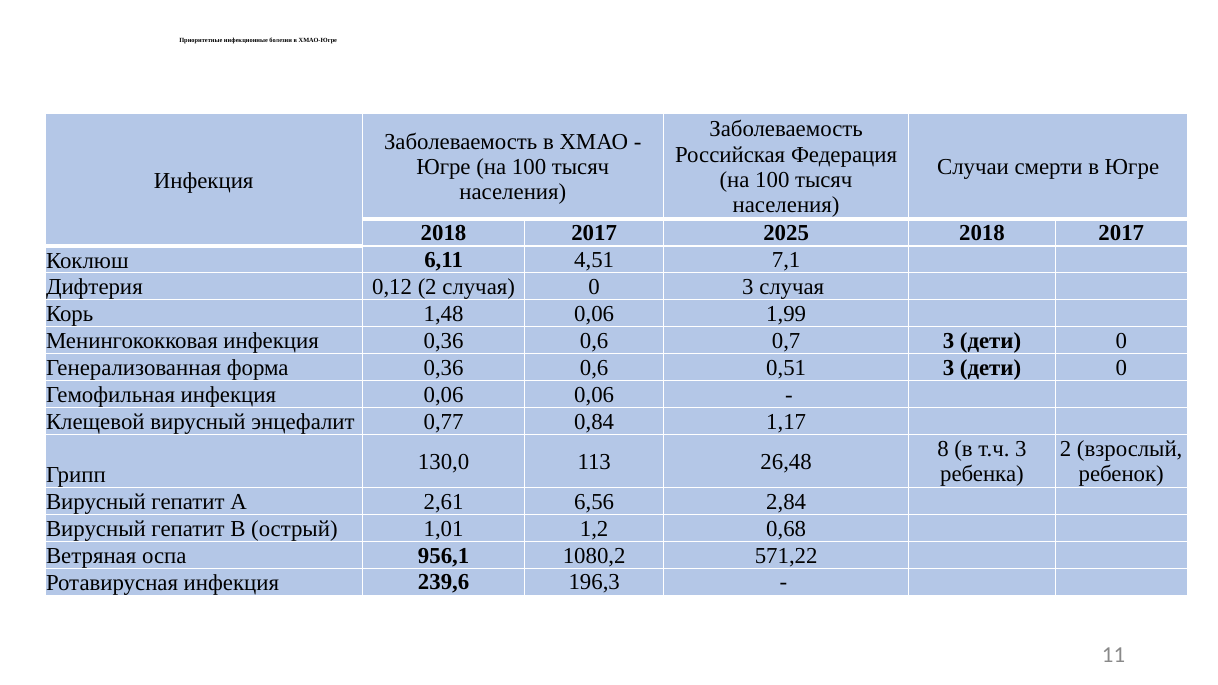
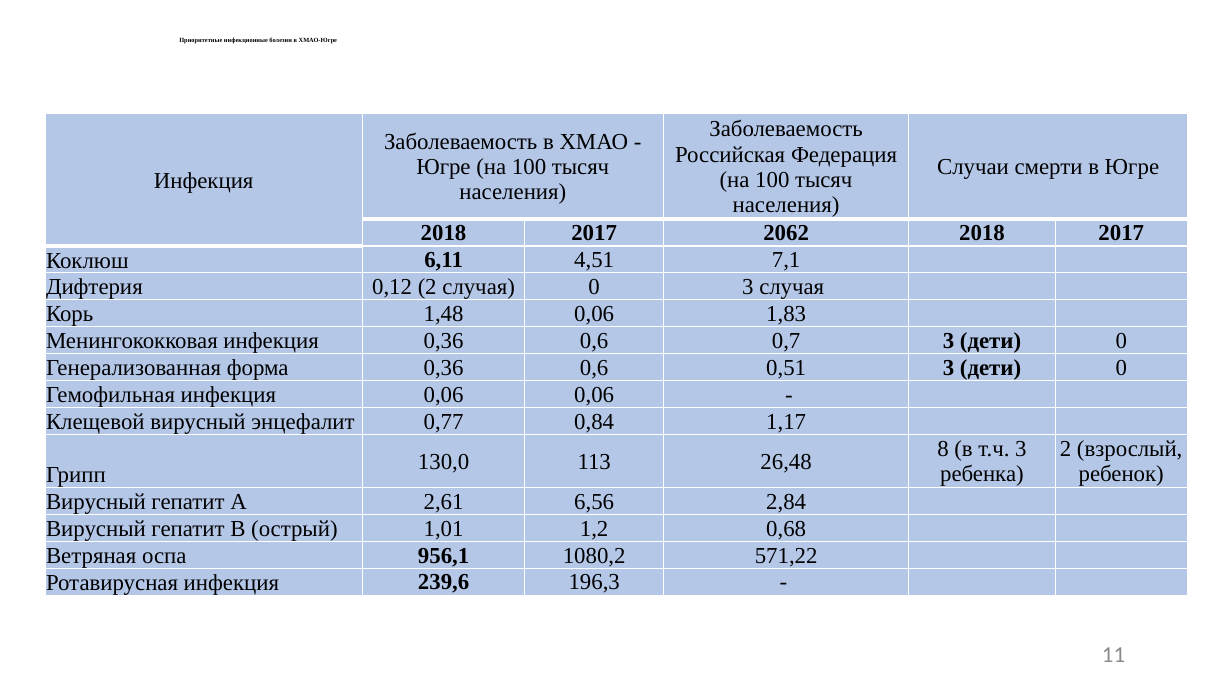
2025: 2025 -> 2062 (786, 233)
1,99: 1,99 -> 1,83 (786, 314)
